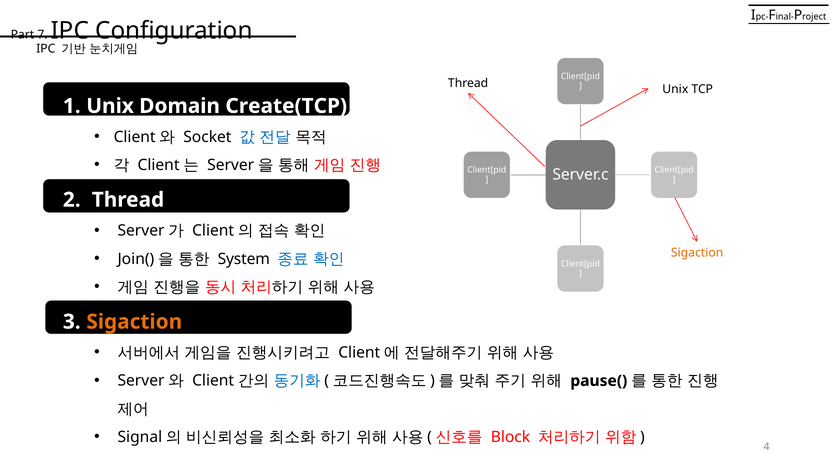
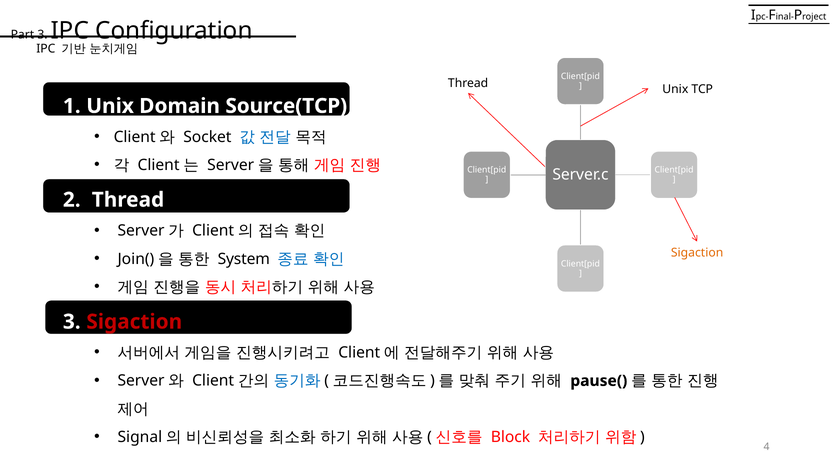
Part 7: 7 -> 3 (43, 35)
Create(TCP: Create(TCP -> Source(TCP (286, 106)
Sigaction colour: orange -> red (134, 321)
